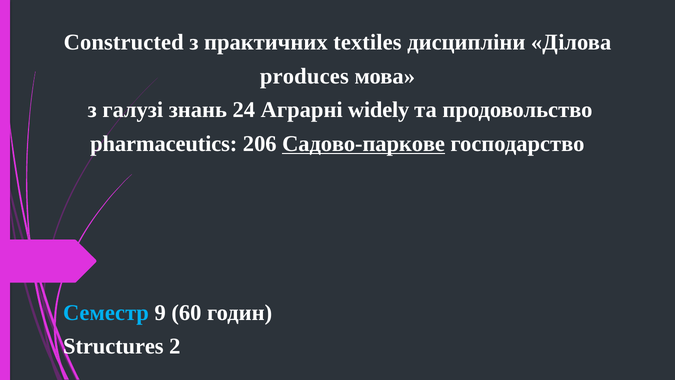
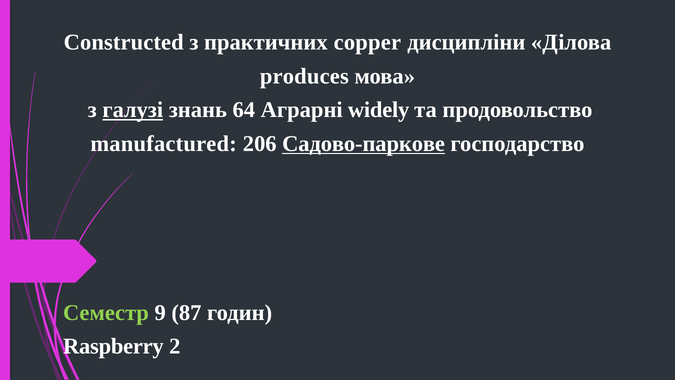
textiles: textiles -> copper (367, 42)
галузі underline: none -> present (133, 110)
24: 24 -> 64 (244, 110)
pharmaceutics: pharmaceutics -> manufactured (164, 144)
Семестр colour: light blue -> light green (106, 312)
60: 60 -> 87 (186, 312)
Structures: Structures -> Raspberry (113, 346)
